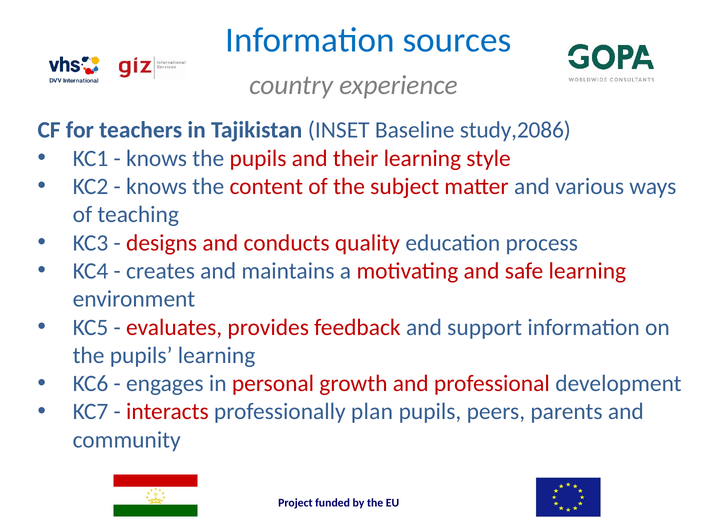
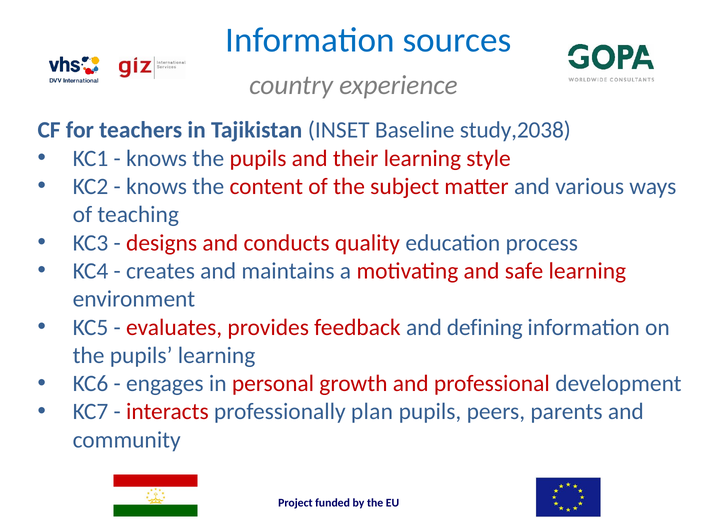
study,2086: study,2086 -> study,2038 (515, 130)
support: support -> defining (485, 327)
